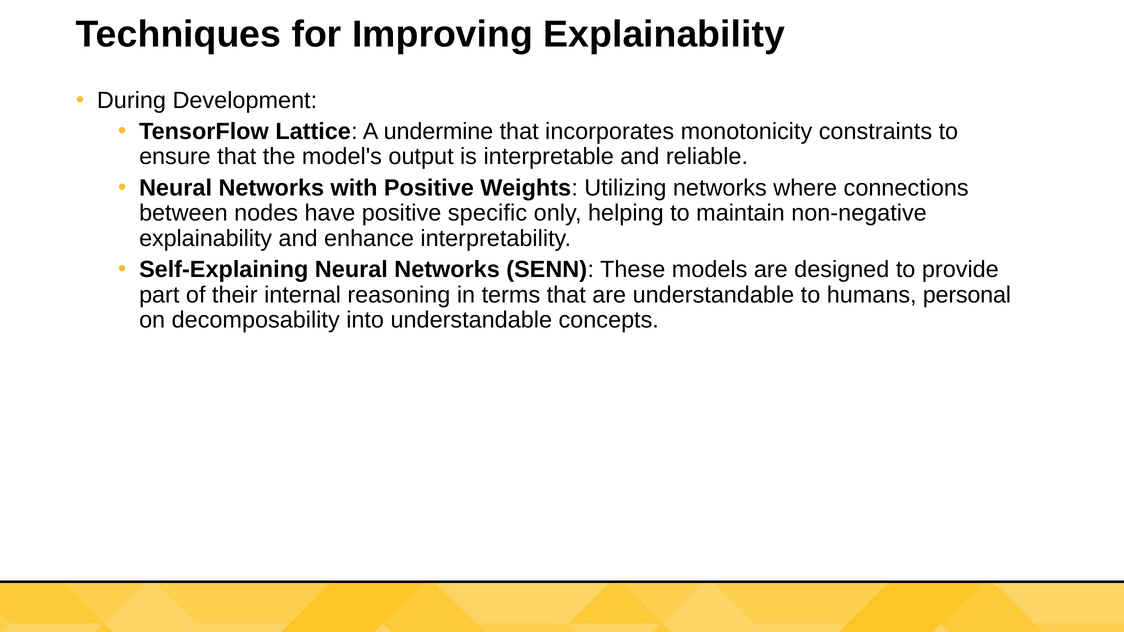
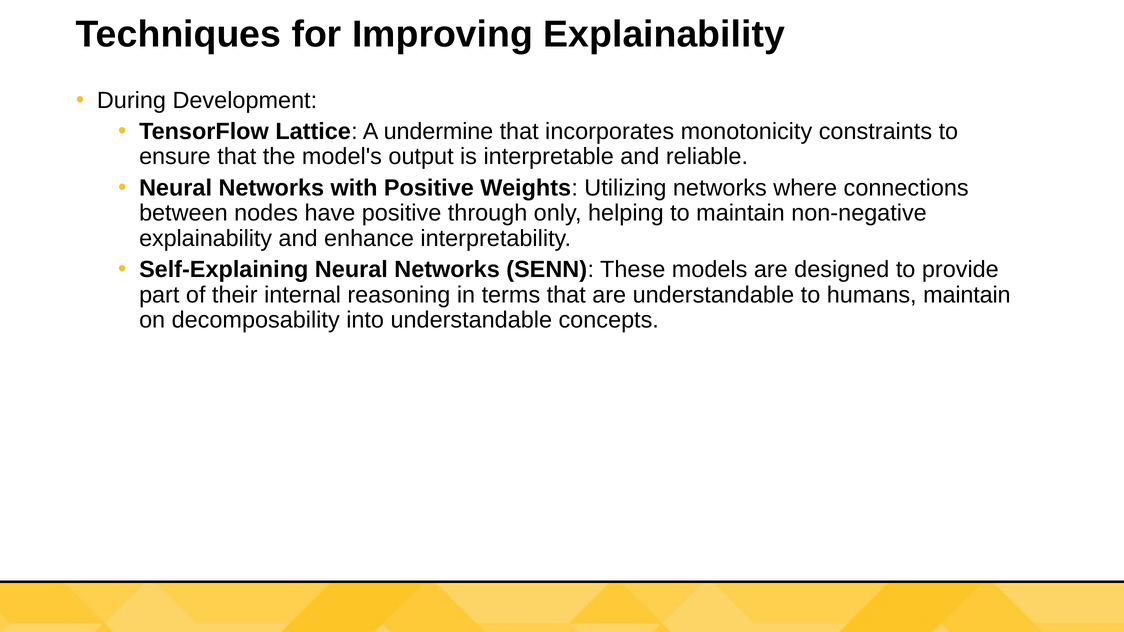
specific: specific -> through (488, 213)
humans personal: personal -> maintain (967, 295)
